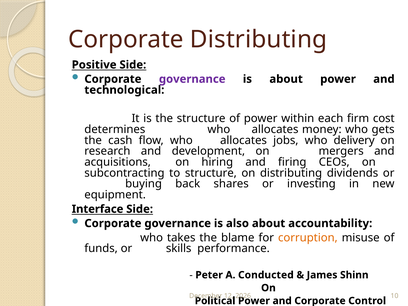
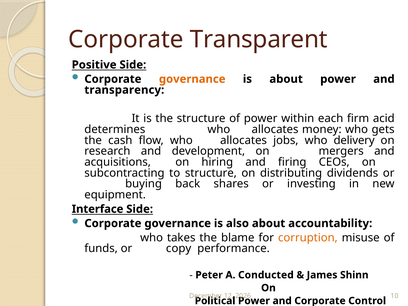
Corporate Distributing: Distributing -> Transparent (259, 39)
governance colour: purple -> orange (192, 79)
technological: technological -> transparency (124, 90)
cost: cost -> acid (384, 119)
skills: skills -> copy (179, 249)
